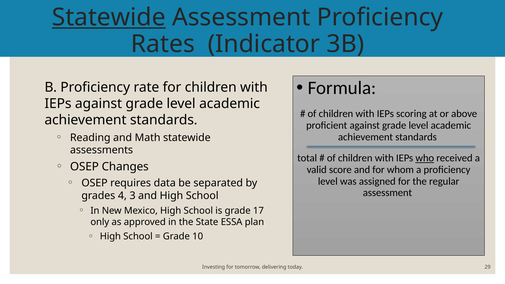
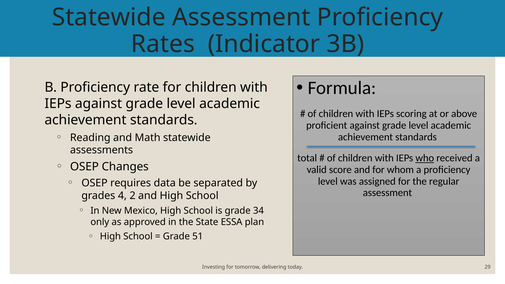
Statewide underline: present -> none (109, 17)
3: 3 -> 2 (133, 196)
17: 17 -> 34 (258, 211)
10: 10 -> 51 (198, 237)
